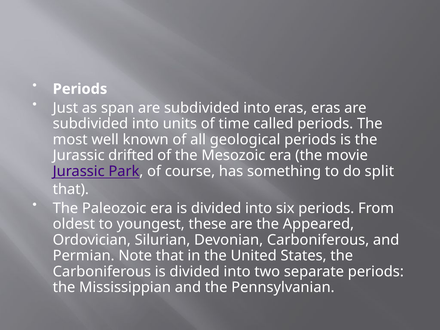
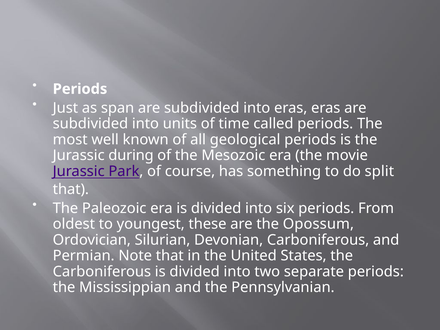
drifted: drifted -> during (131, 155)
Appeared: Appeared -> Opossum (318, 224)
